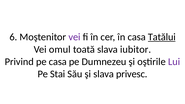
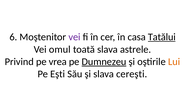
iubitor: iubitor -> astrele (136, 49)
pe casa: casa -> vrea (58, 62)
Dumnezeu underline: none -> present (104, 62)
Lui colour: purple -> orange (174, 62)
Stai: Stai -> Eşti (58, 74)
privesc: privesc -> cereşti (132, 74)
